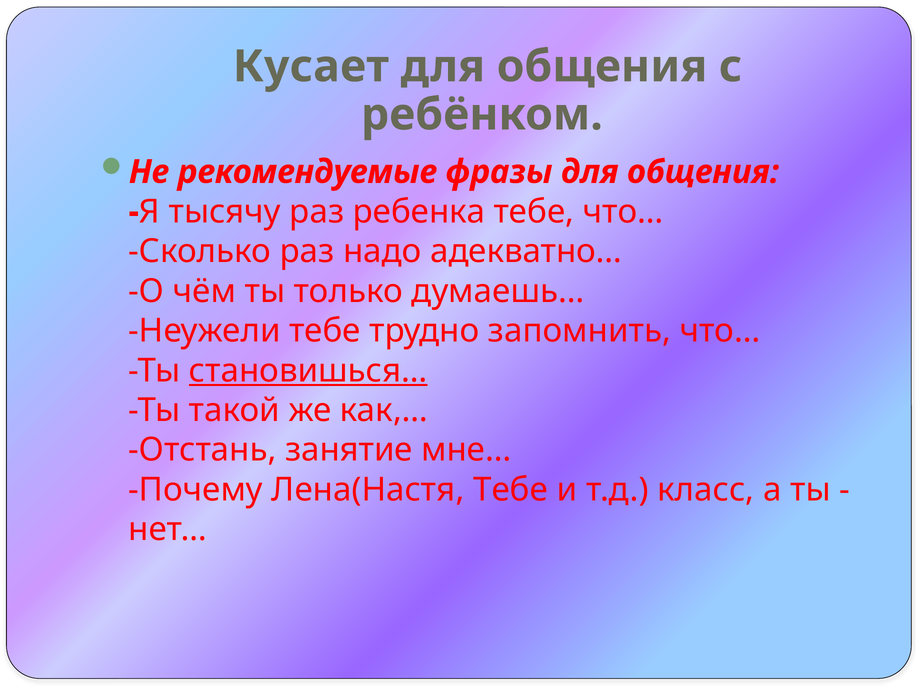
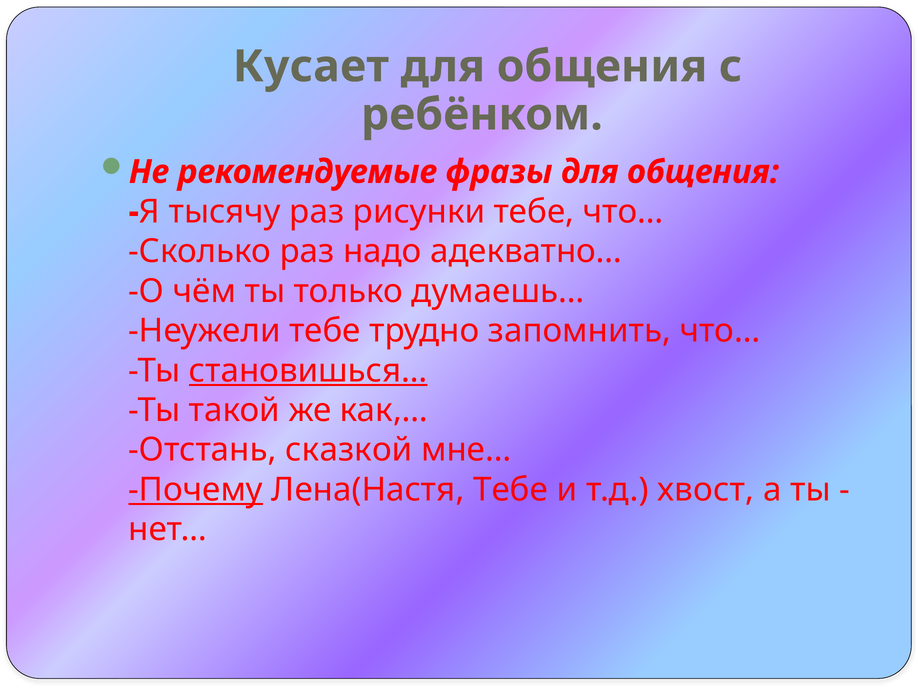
ребенка: ребенка -> рисунки (419, 212)
занятие: занятие -> сказкой (349, 450)
Почему underline: none -> present (196, 490)
класс: класс -> хвост (706, 490)
